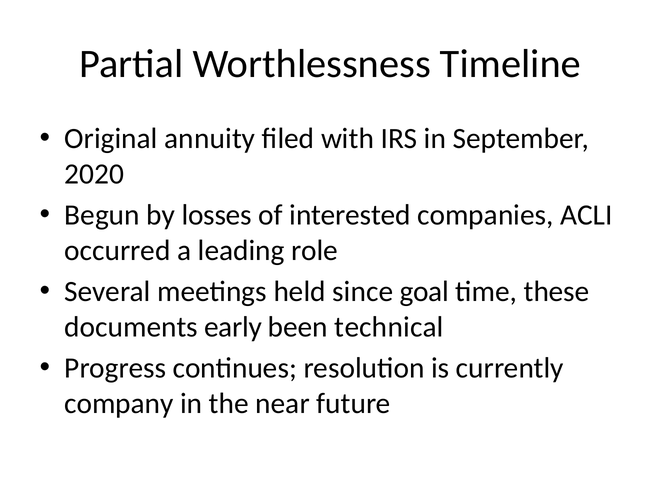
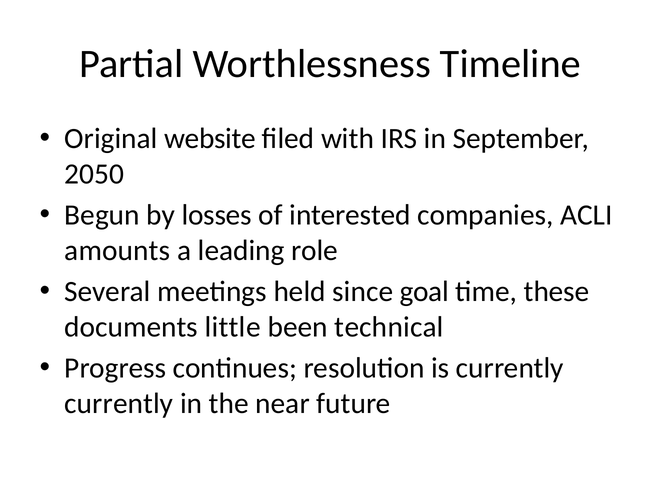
annuity: annuity -> website (210, 139)
2020: 2020 -> 2050 (94, 174)
occurred: occurred -> amounts (117, 250)
early: early -> little (233, 327)
company: company -> currently (119, 403)
